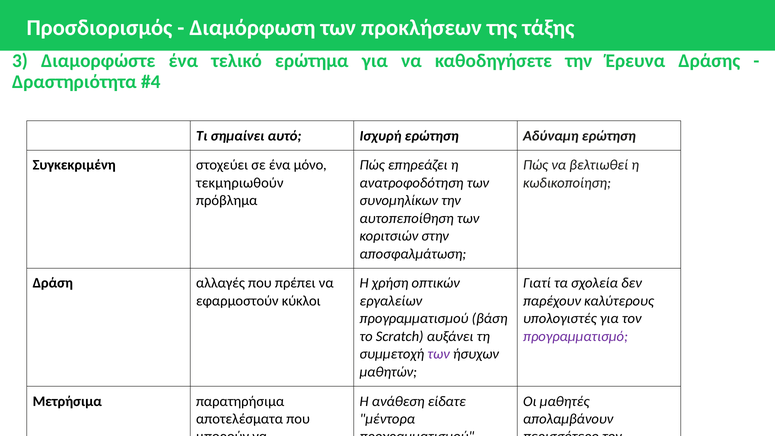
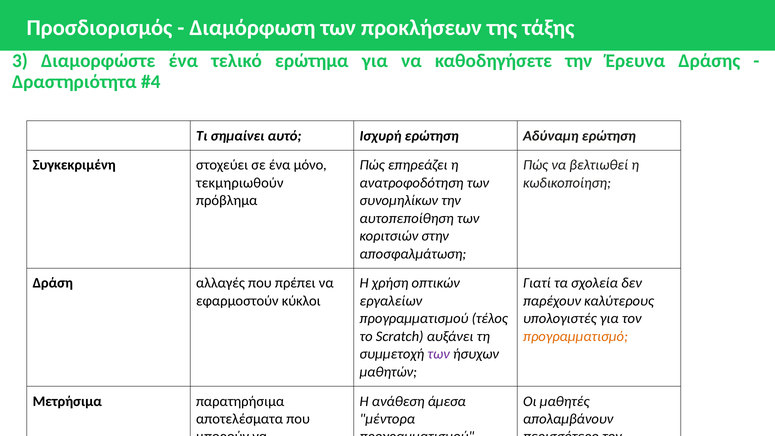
βάση: βάση -> τέλος (490, 319)
προγραμματισμό colour: purple -> orange (575, 336)
είδατε: είδατε -> άμεσα (447, 401)
